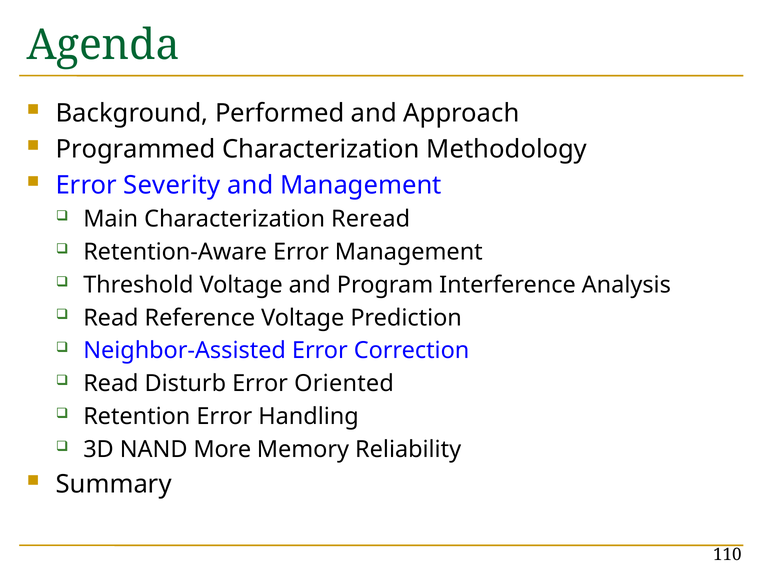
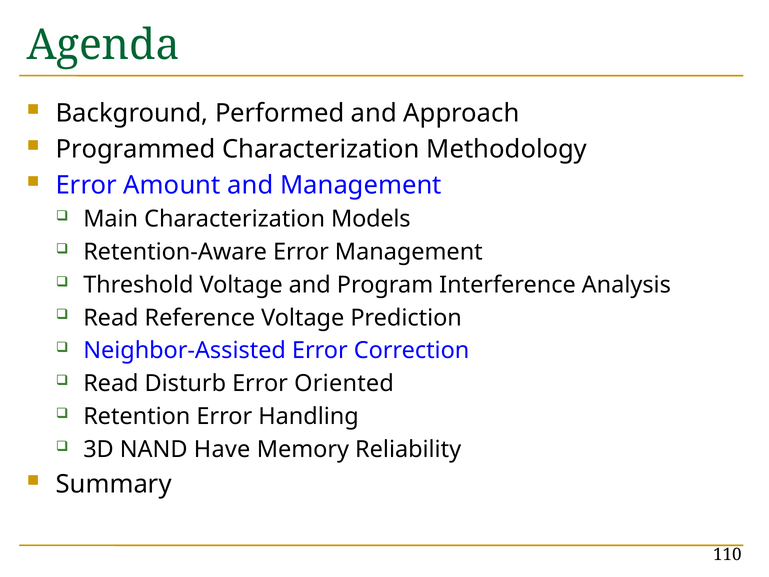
Severity: Severity -> Amount (172, 185)
Reread: Reread -> Models (371, 219)
More: More -> Have (222, 449)
